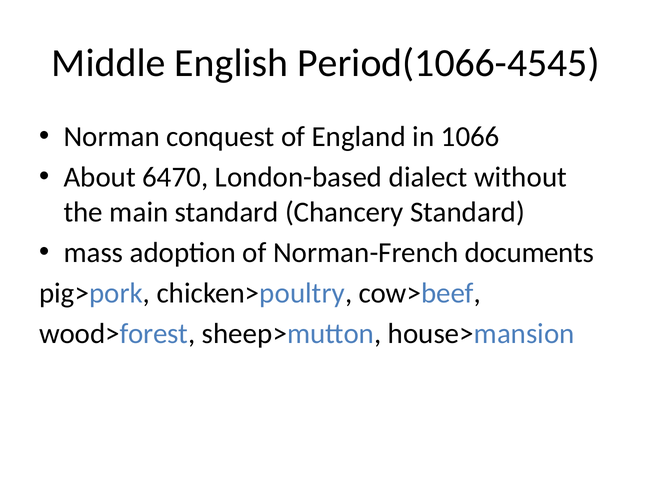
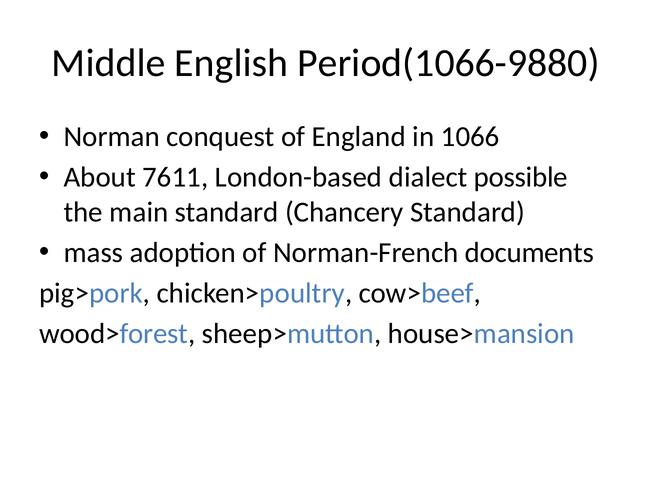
Period(1066-4545: Period(1066-4545 -> Period(1066-9880 (448, 63)
6470: 6470 -> 7611 (175, 177)
without: without -> possible (521, 177)
